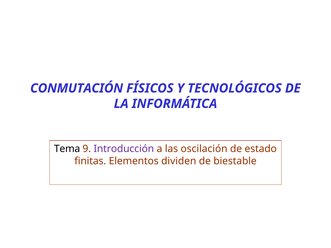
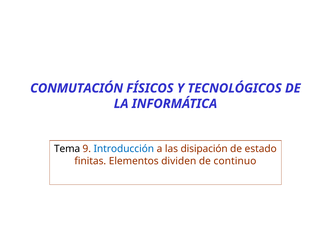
Introducción colour: purple -> blue (124, 149)
oscilación: oscilación -> disipación (204, 149)
biestable: biestable -> continuo (235, 161)
